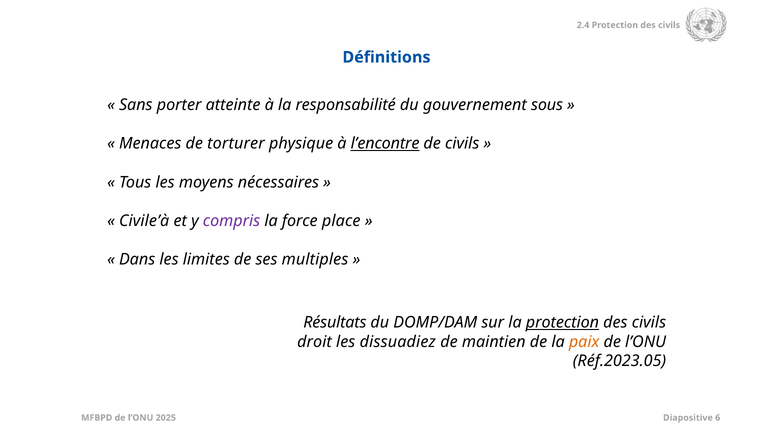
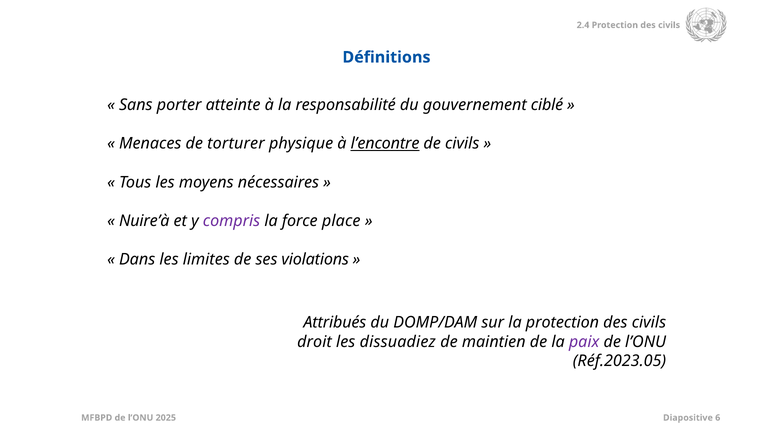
sous: sous -> ciblé (547, 105)
Civile’à: Civile’à -> Nuire’à (144, 221)
multiples: multiples -> violations (315, 259)
Résultats: Résultats -> Attribués (335, 322)
protection underline: present -> none (562, 322)
paix colour: orange -> purple (584, 342)
